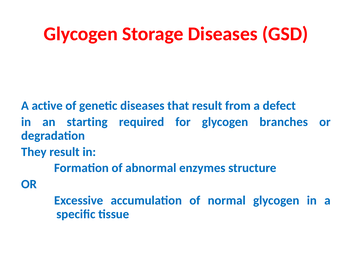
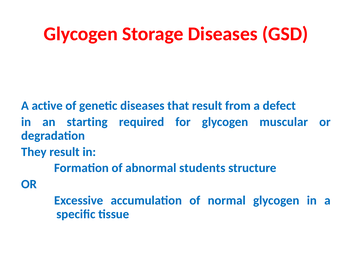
branches: branches -> muscular (284, 122)
enzymes: enzymes -> students (202, 168)
